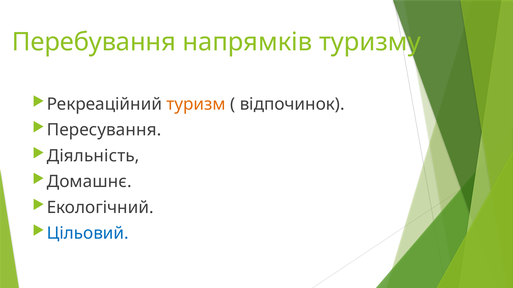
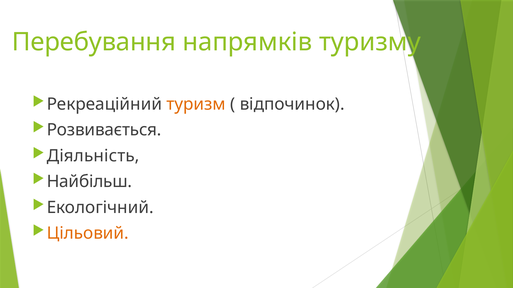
Пересування: Пересування -> Розвивається (104, 130)
Домашнє: Домашнє -> Найбільш (89, 182)
Цільовий colour: blue -> orange (88, 234)
